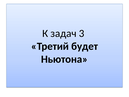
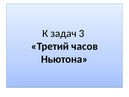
будет: будет -> часов (85, 46)
